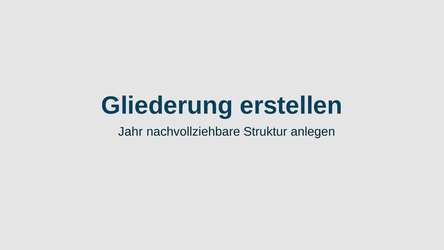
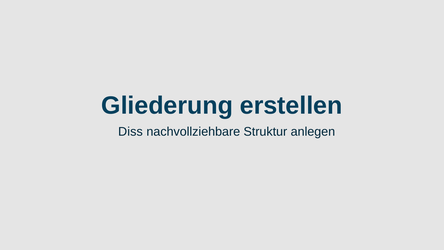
Jahr: Jahr -> Diss (130, 132)
